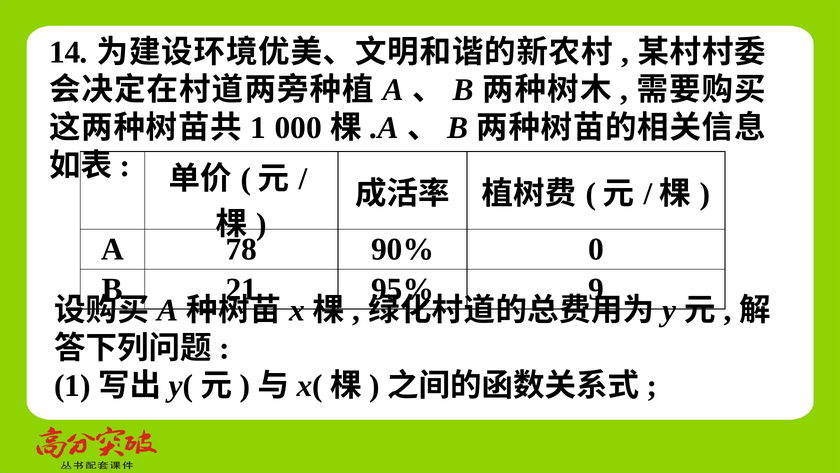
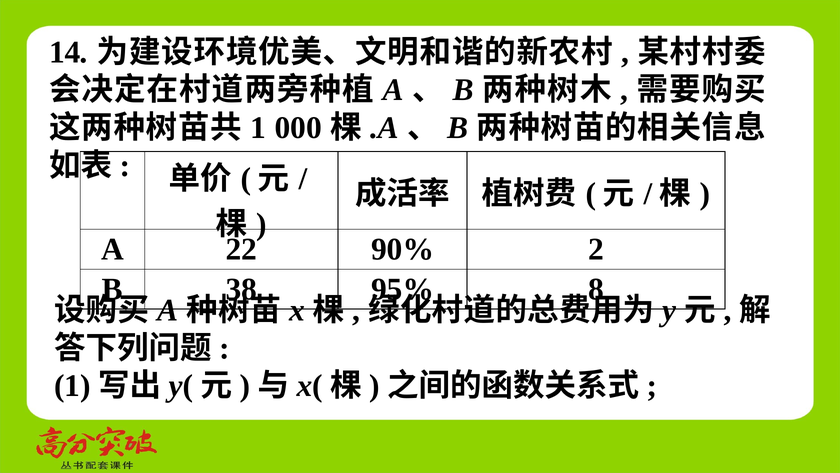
78: 78 -> 22 (241, 249)
0: 0 -> 2 (596, 249)
21: 21 -> 38 (241, 289)
9: 9 -> 8 (596, 289)
